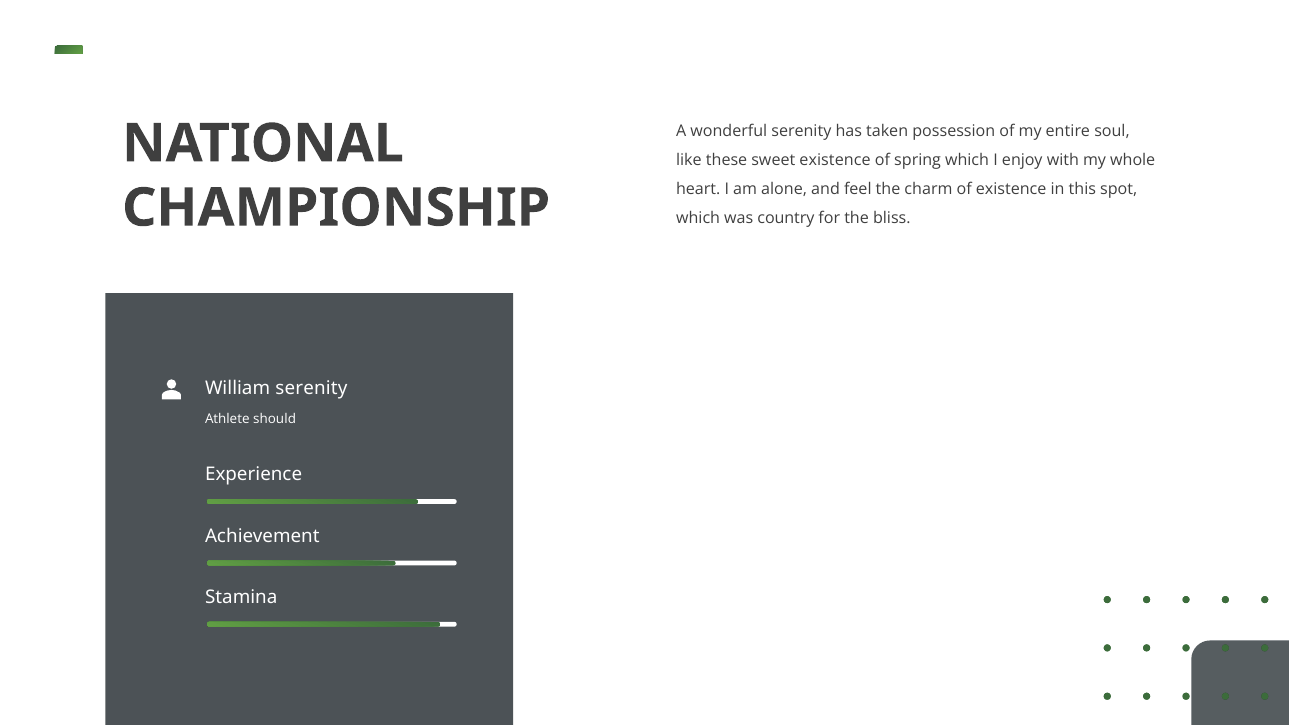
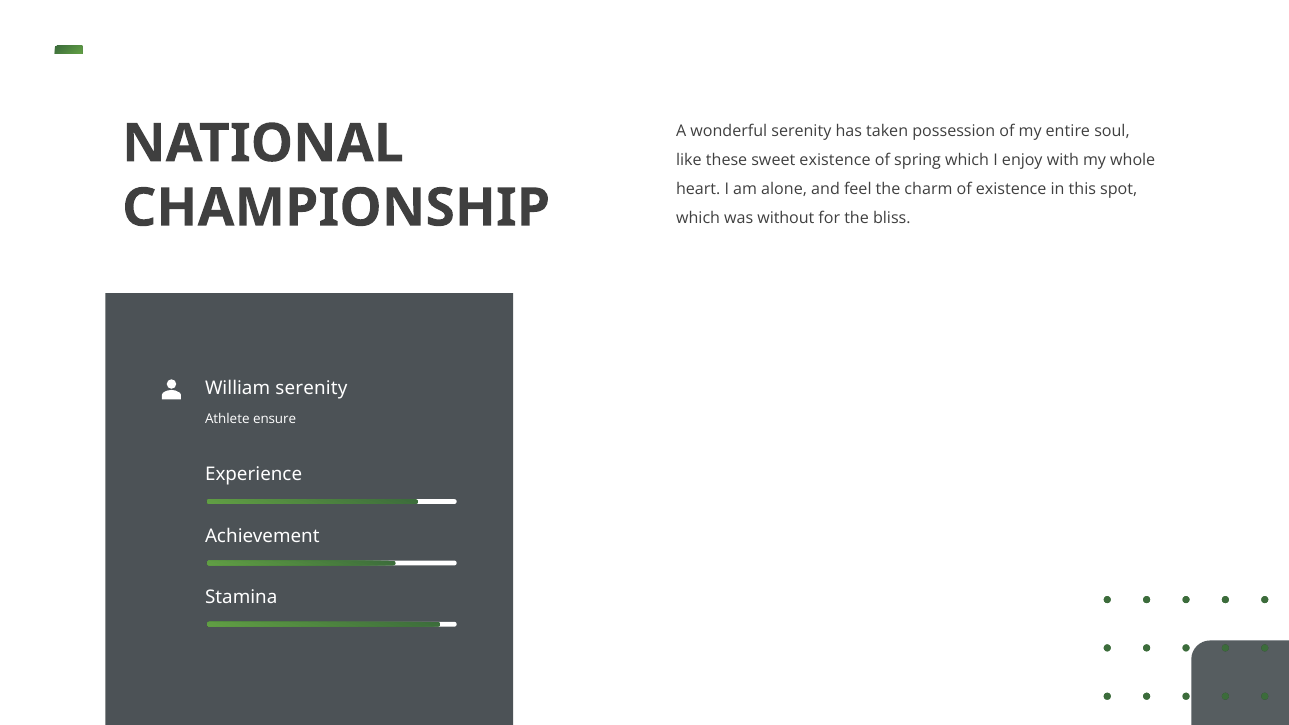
country: country -> without (786, 219)
should: should -> ensure (275, 419)
